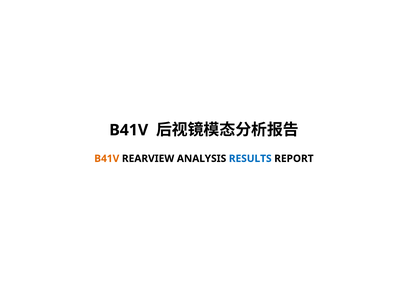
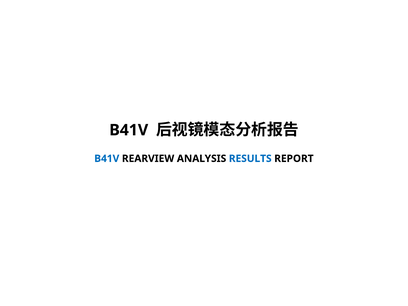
B41V colour: orange -> blue (107, 159)
